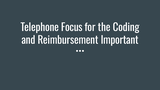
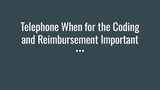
Focus: Focus -> When (72, 28)
